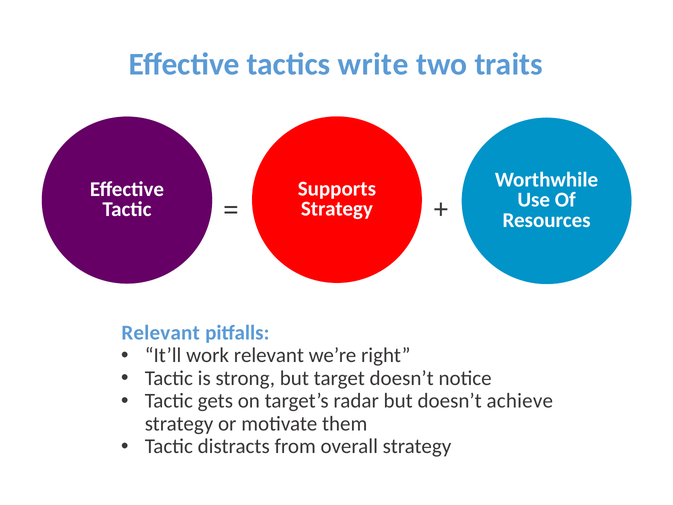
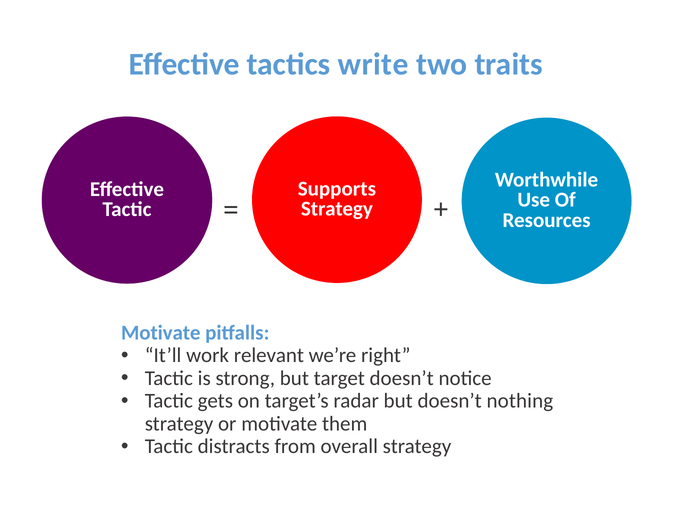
Relevant: Relevant -> Motivate (161, 333)
achieve: achieve -> nothing (520, 401)
